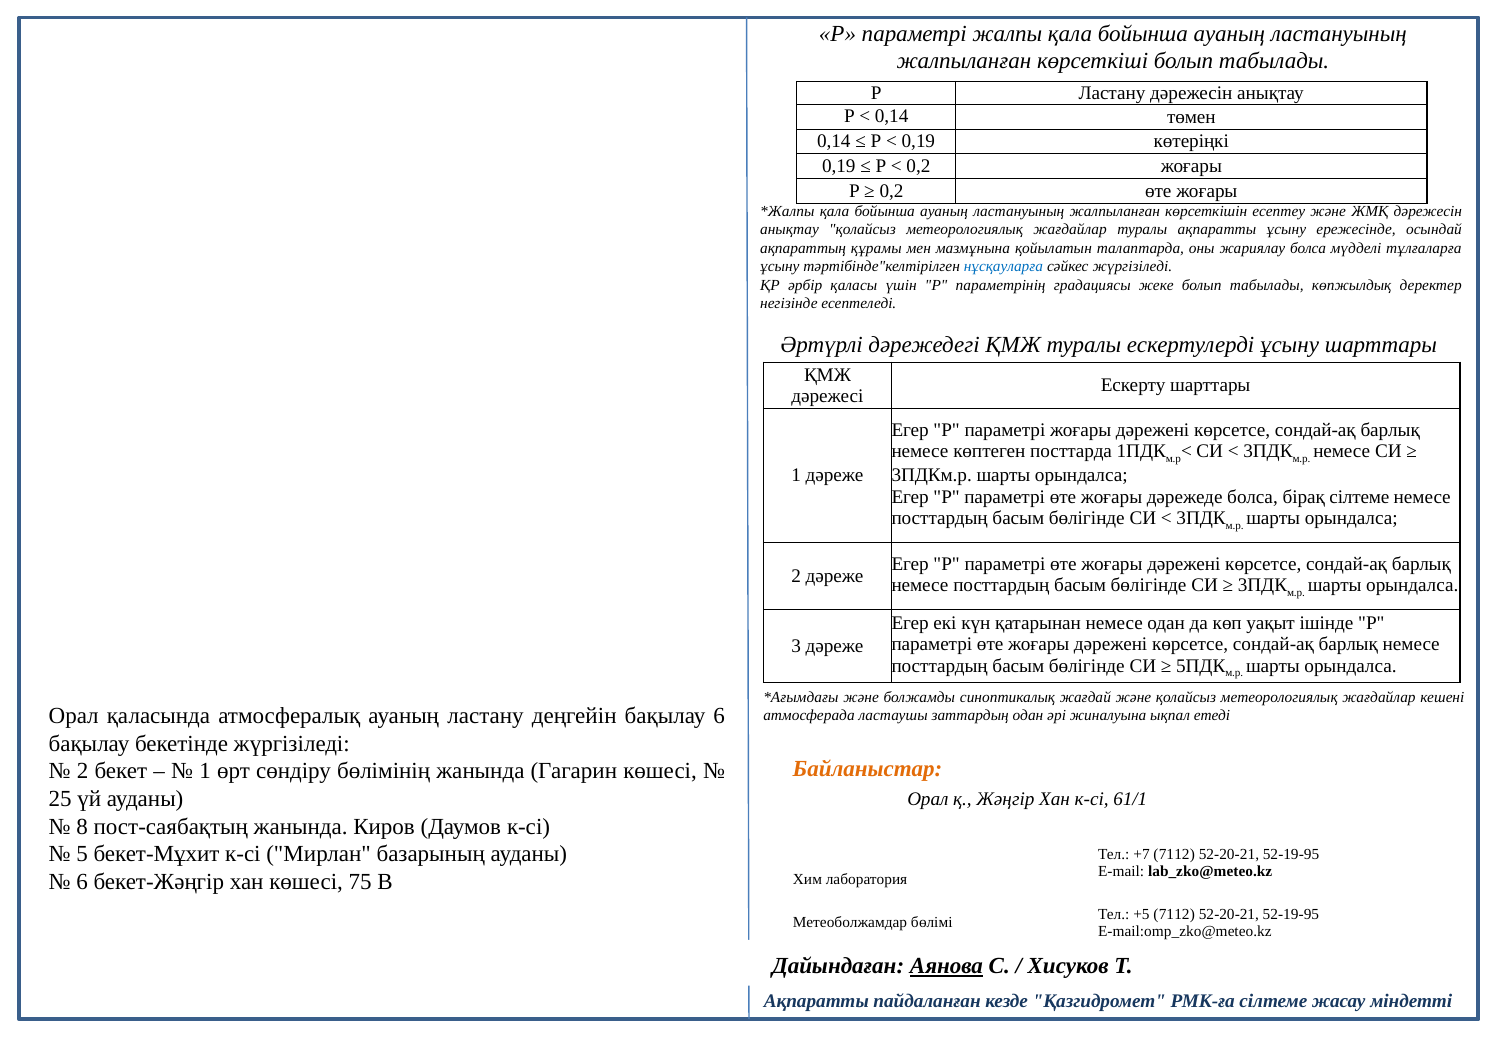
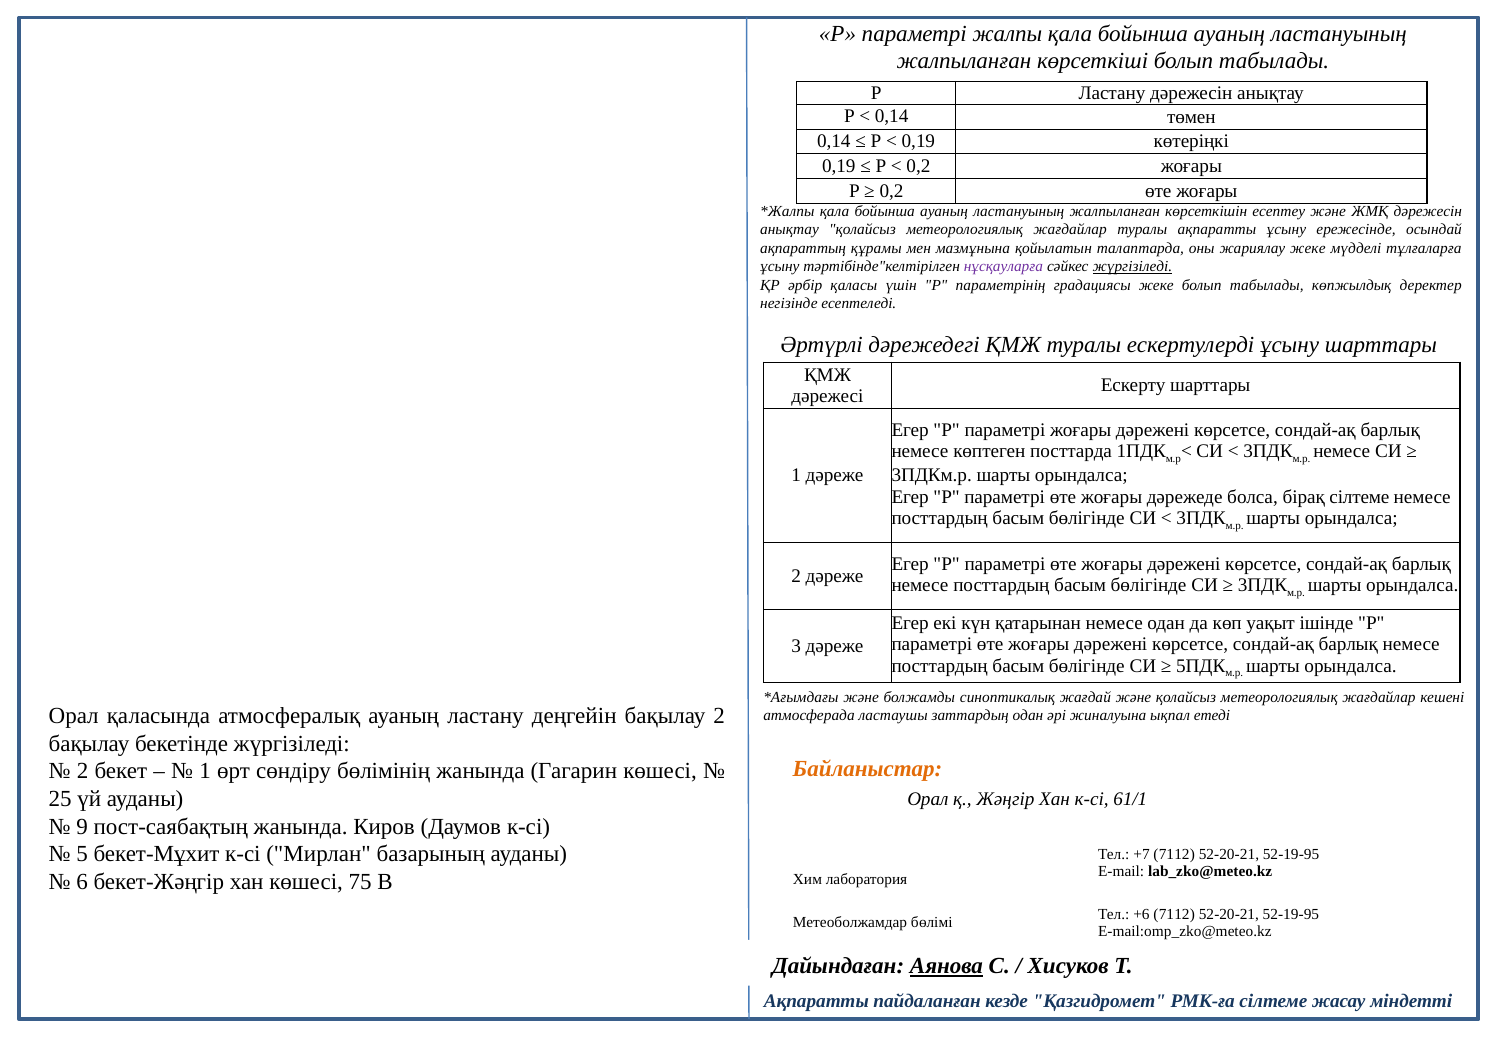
жариялау болса: болса -> жеке (1308, 248)
нұсқауларға colour: blue -> purple (1003, 267)
жүргізіледі underline: none -> present (1132, 267)
бақылау 6: 6 -> 2 (719, 716)
8: 8 -> 9 (82, 827)
+5: +5 -> +6 (1141, 914)
